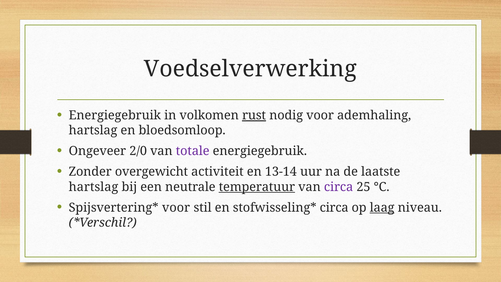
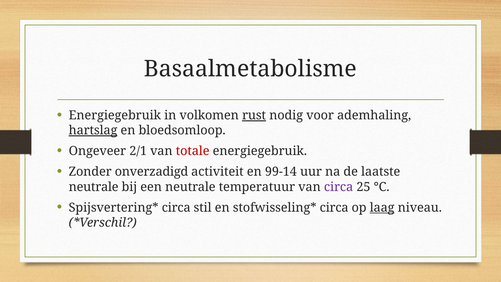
Voedselverwerking: Voedselverwerking -> Basaalmetabolisme (250, 69)
hartslag underline: none -> present (93, 130)
2/0: 2/0 -> 2/1 (138, 151)
totale colour: purple -> red (193, 151)
overgewicht: overgewicht -> onverzadigd (152, 172)
13-14: 13-14 -> 99-14 (281, 172)
hartslag: hartslag -> neutrale (94, 187)
temperatuur underline: present -> none (257, 187)
voor: voor -> circa (176, 207)
